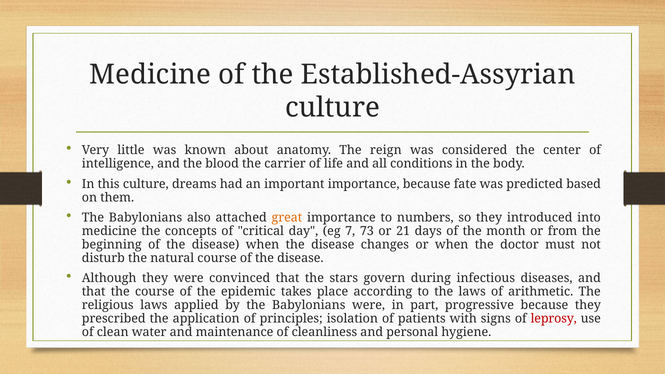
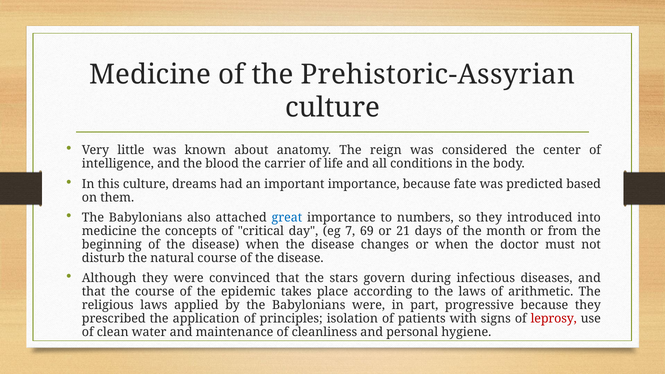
Established-Assyrian: Established-Assyrian -> Prehistoric-Assyrian (438, 75)
great colour: orange -> blue (287, 218)
73: 73 -> 69 (367, 231)
